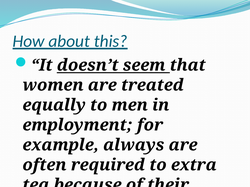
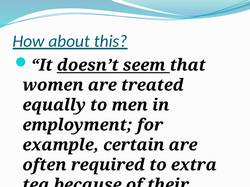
always: always -> certain (134, 145)
